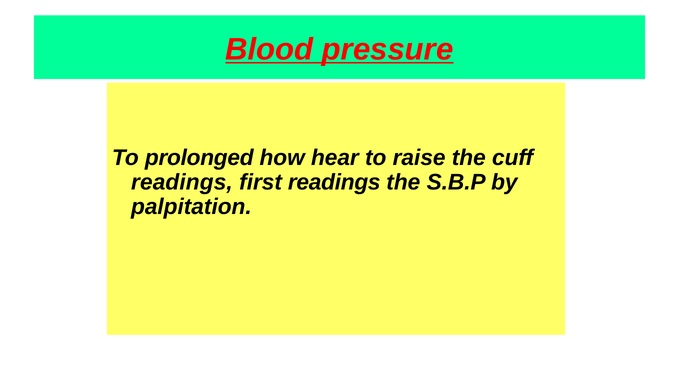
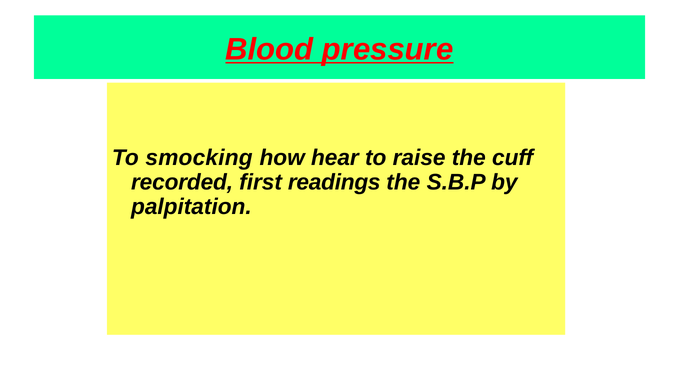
prolonged: prolonged -> smocking (199, 158)
readings: readings -> recorded (182, 182)
